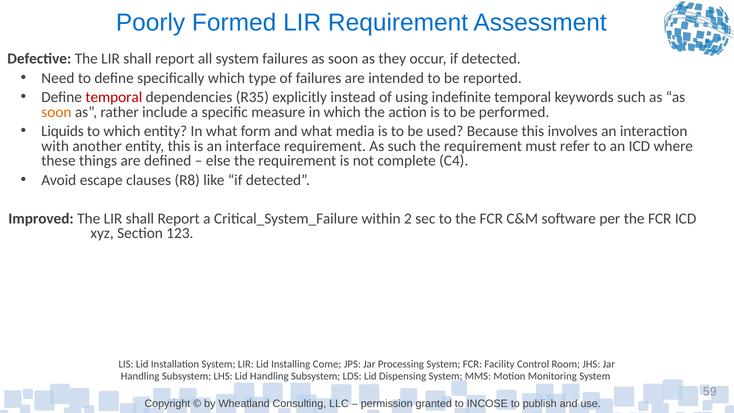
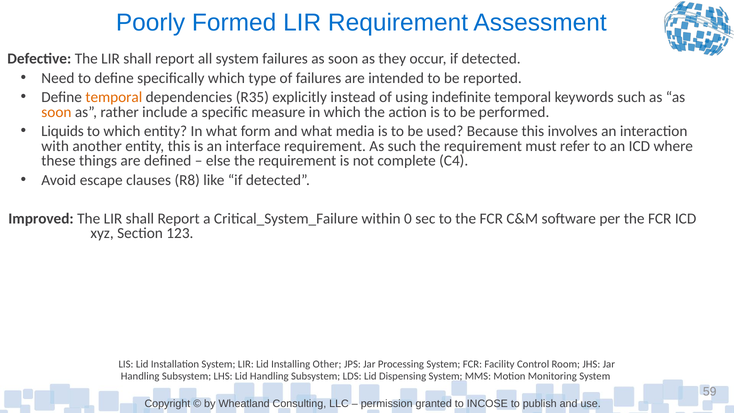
temporal colour: red -> orange (114, 97)
2: 2 -> 0 (408, 218)
Come: Come -> Other (327, 364)
